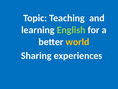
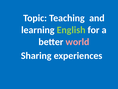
world colour: yellow -> pink (77, 42)
